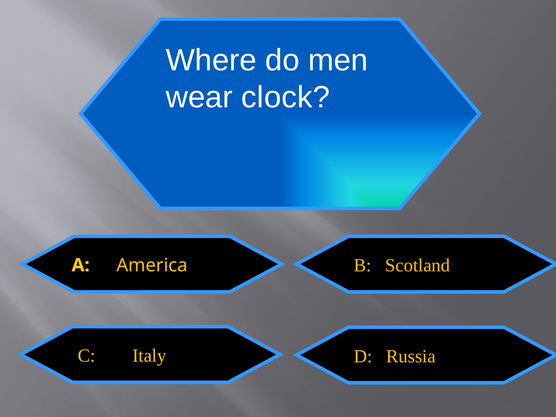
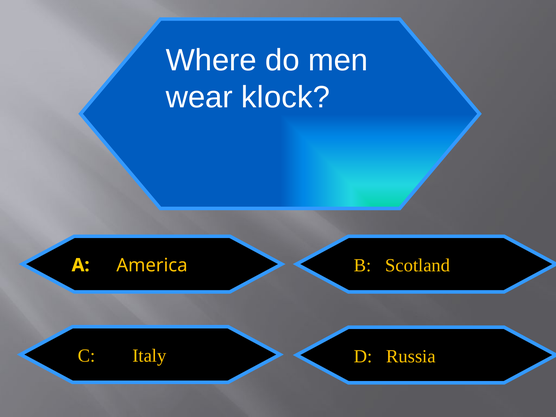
clock: clock -> klock (286, 97)
